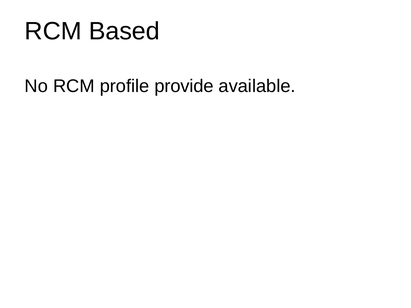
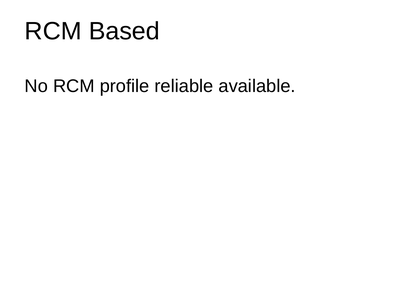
provide: provide -> reliable (184, 86)
